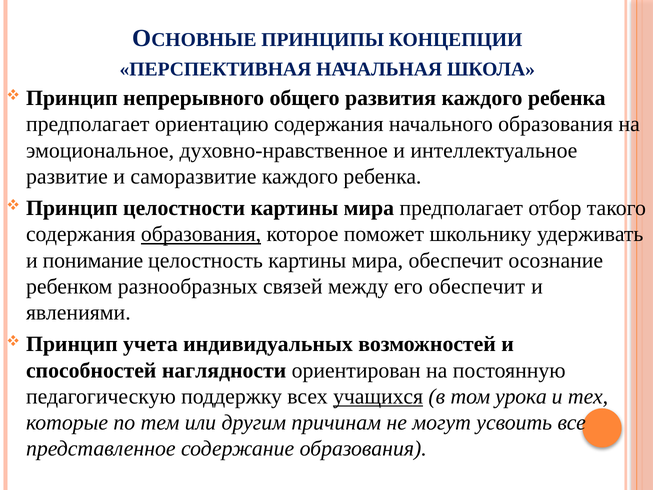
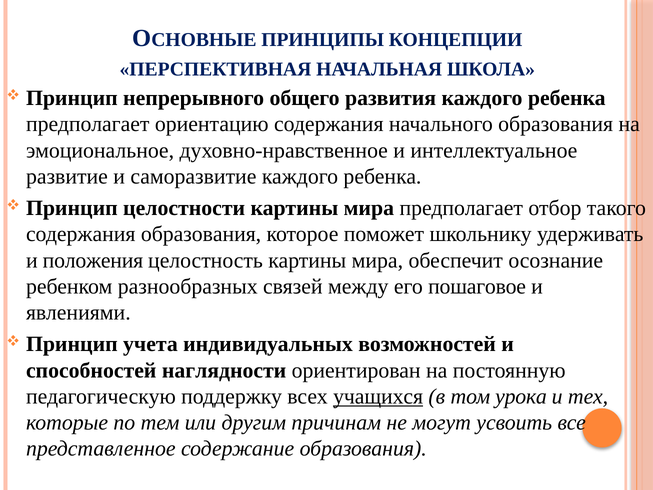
образования underline: present -> none (201, 234)
понимание: понимание -> положения (93, 260)
его обеспечит: обеспечит -> пошаговое (477, 286)
